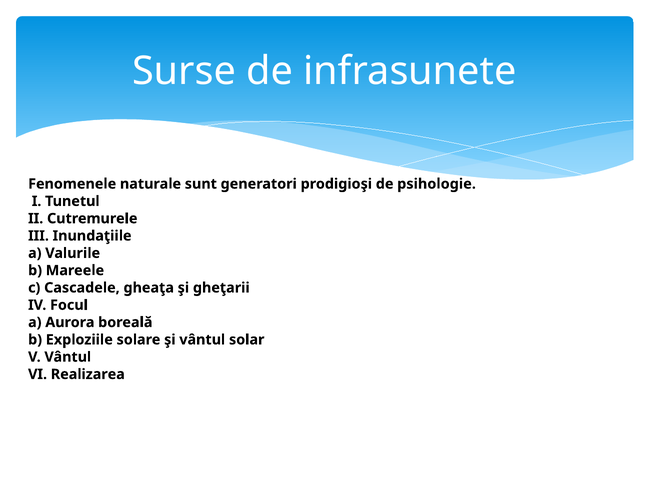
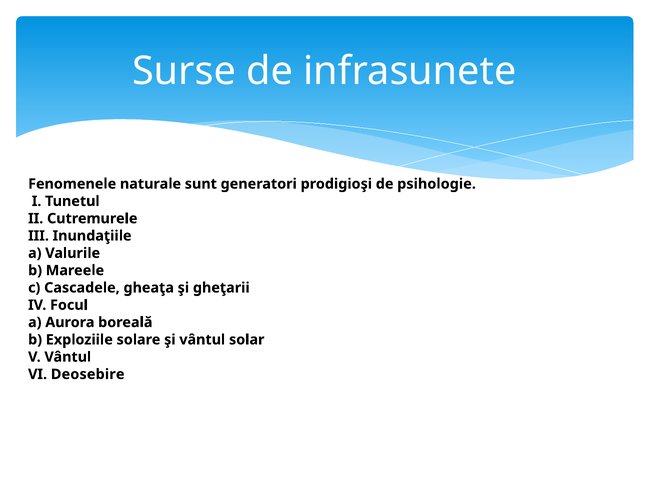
Realizarea: Realizarea -> Deosebire (88, 374)
